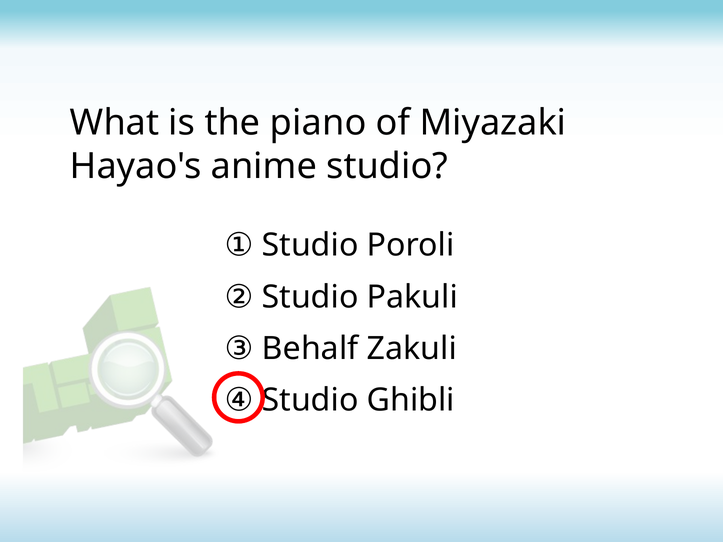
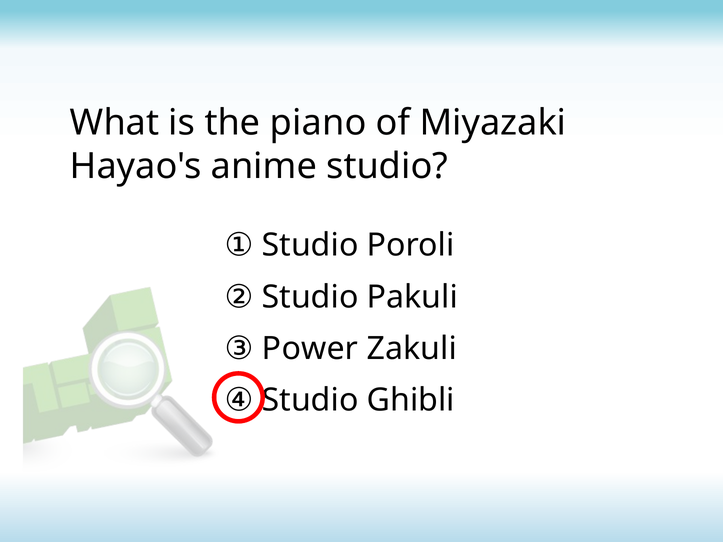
Behalf: Behalf -> Power (310, 349)
